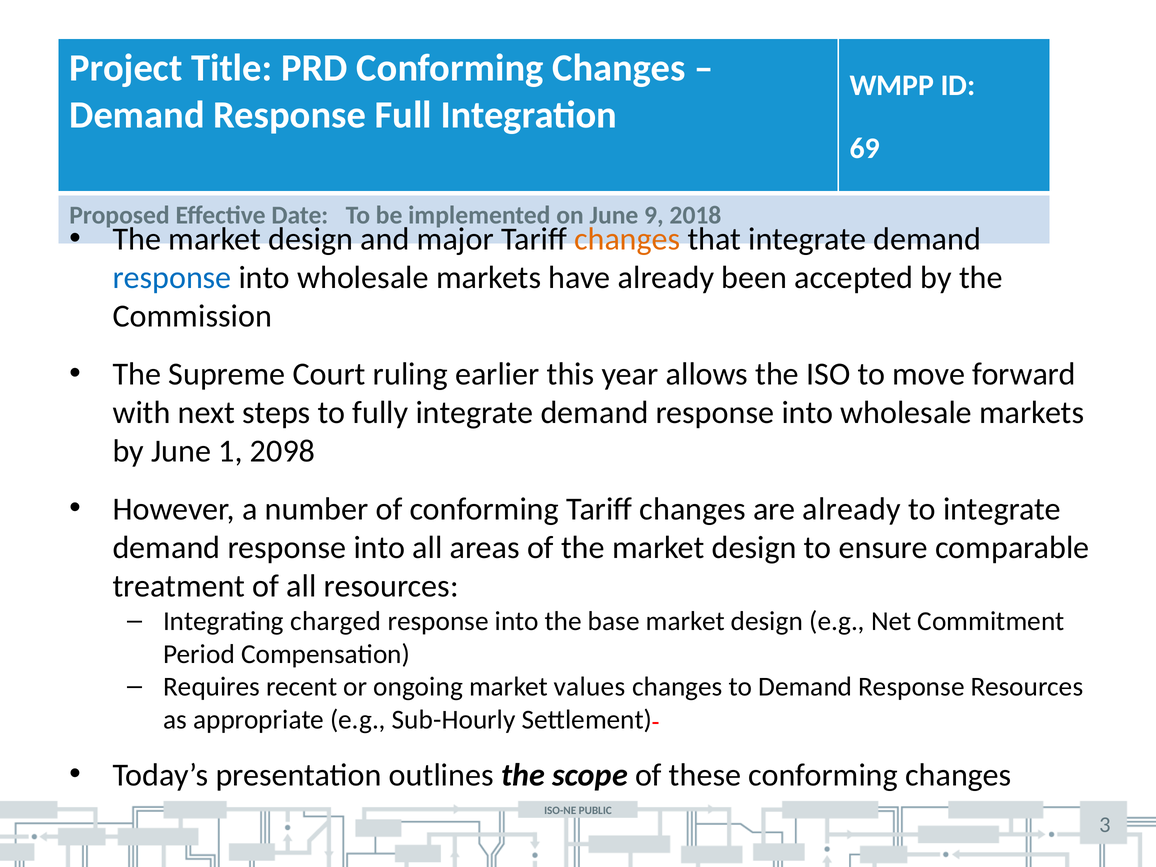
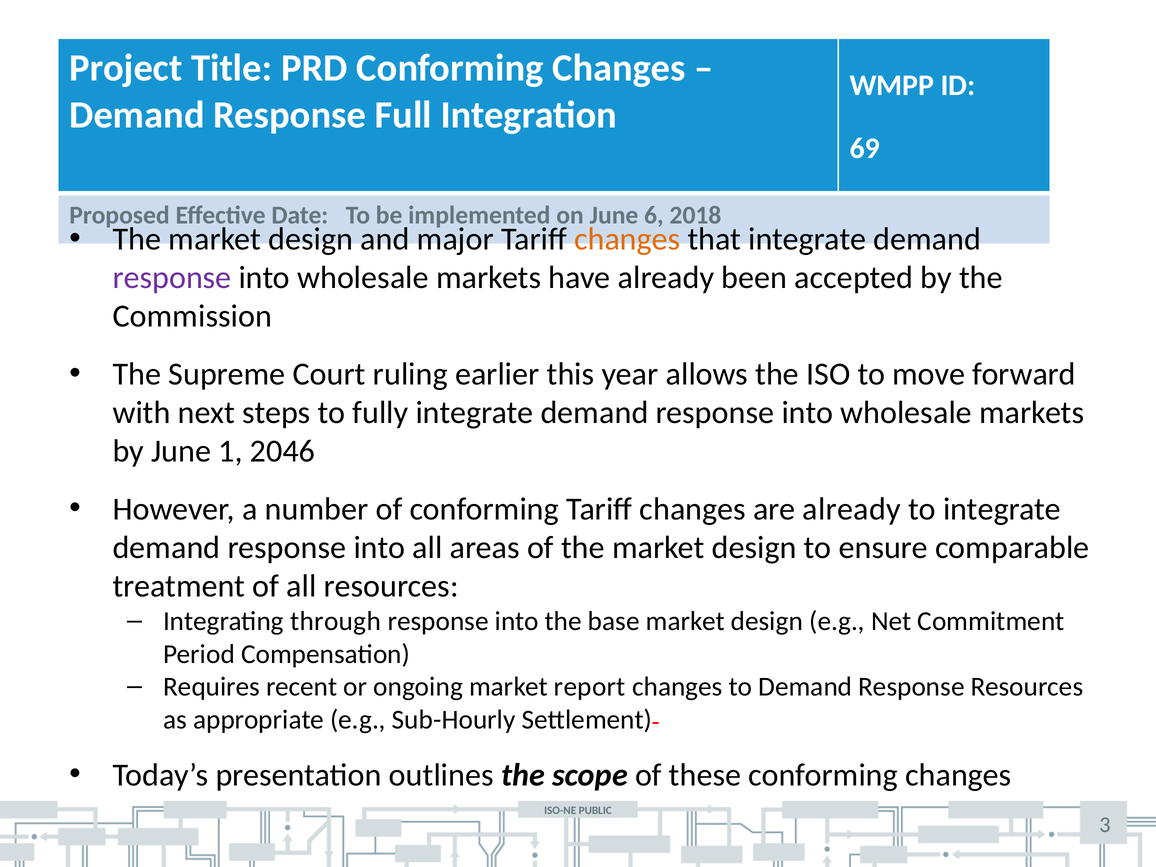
9: 9 -> 6 (654, 215)
response colour: blue -> purple (172, 278)
2098: 2098 -> 2046 (283, 451)
charged: charged -> through (336, 621)
values: values -> report (590, 687)
